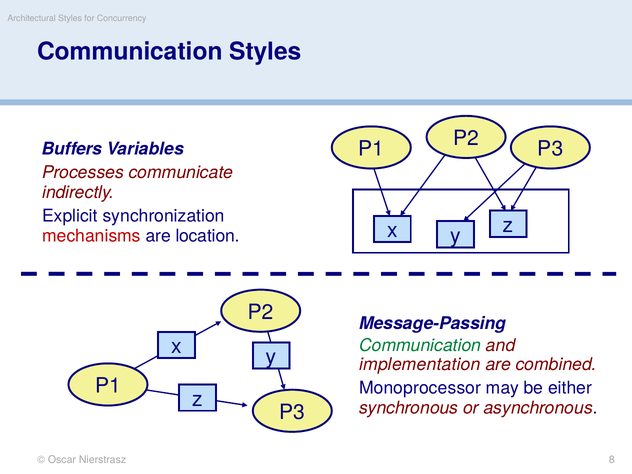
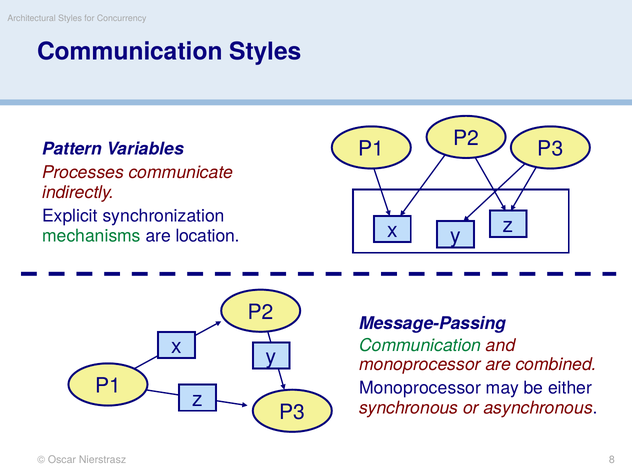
Buffers: Buffers -> Pattern (72, 149)
mechanisms colour: red -> green (91, 236)
implementation: implementation -> monoprocessor (420, 365)
